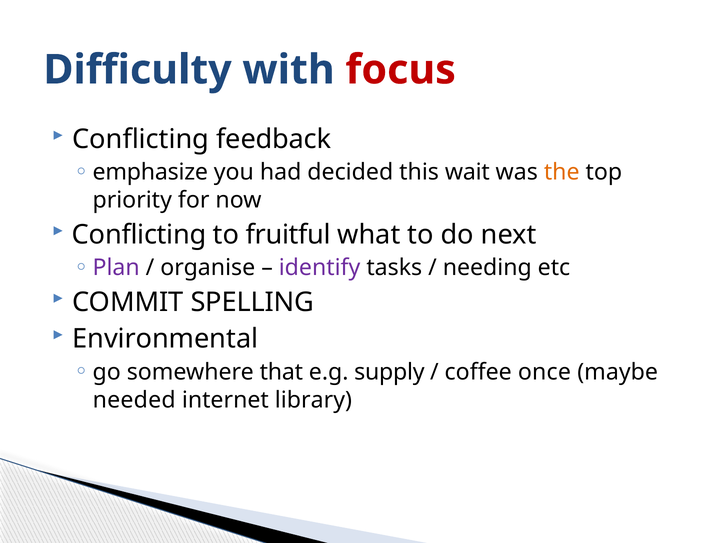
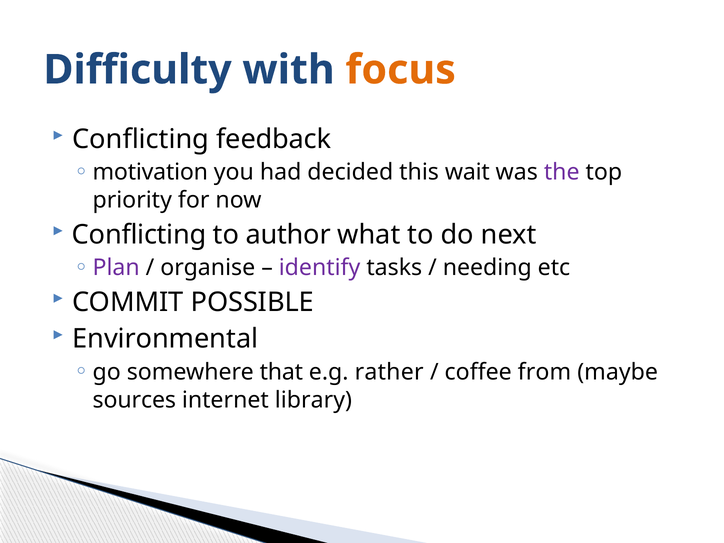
focus colour: red -> orange (401, 70)
emphasize: emphasize -> motivation (150, 172)
the colour: orange -> purple (562, 172)
fruitful: fruitful -> author (288, 235)
SPELLING: SPELLING -> POSSIBLE (252, 302)
supply: supply -> rather (389, 372)
once: once -> from (544, 372)
needed: needed -> sources (134, 400)
